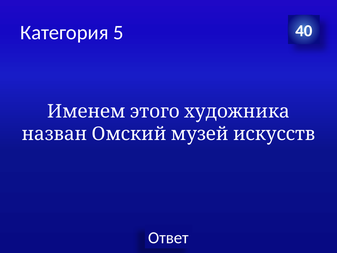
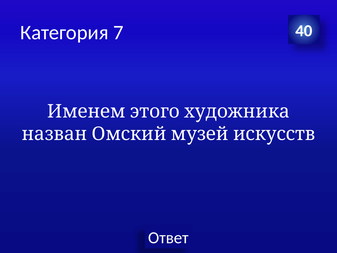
5: 5 -> 7 (118, 33)
